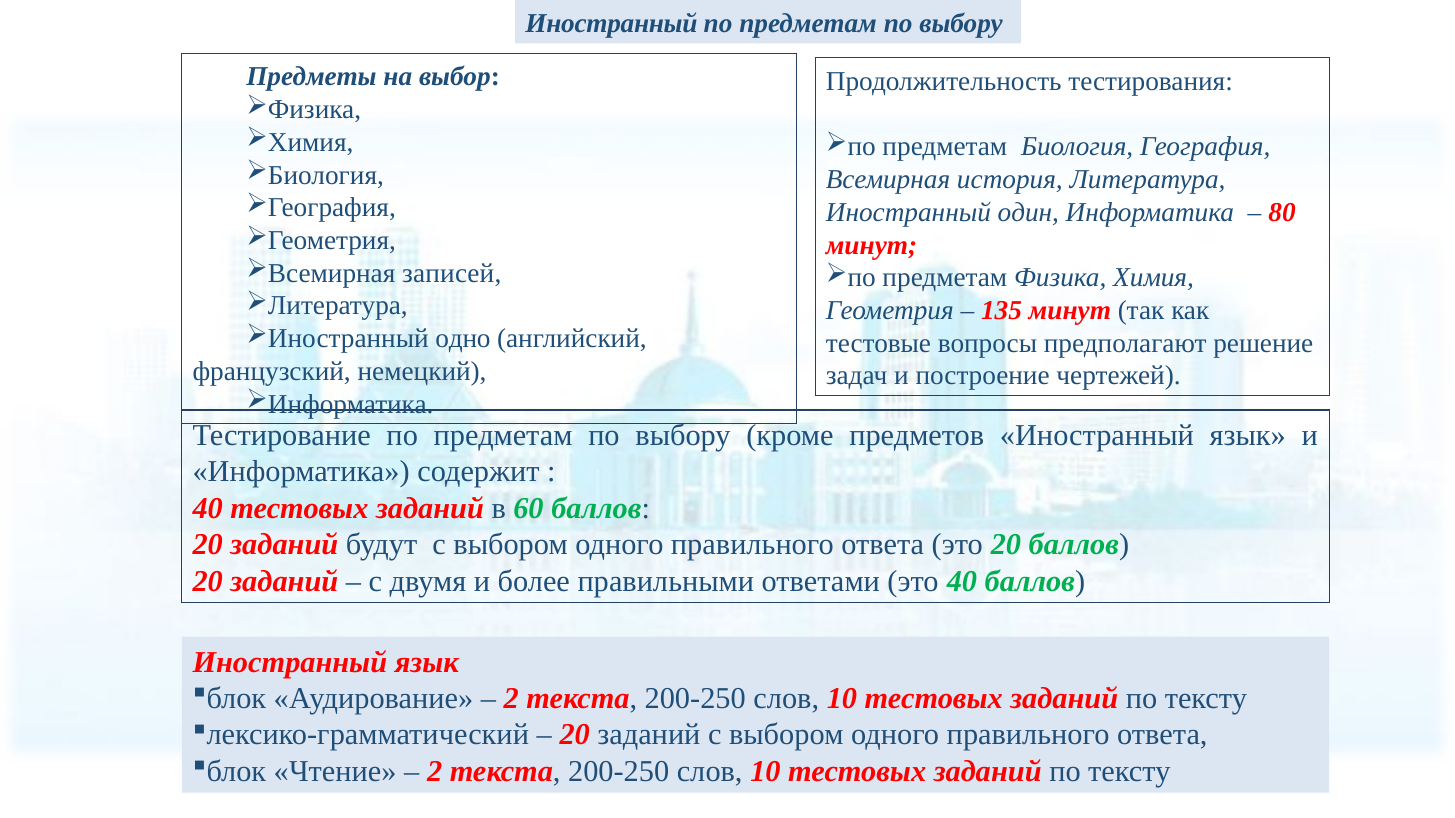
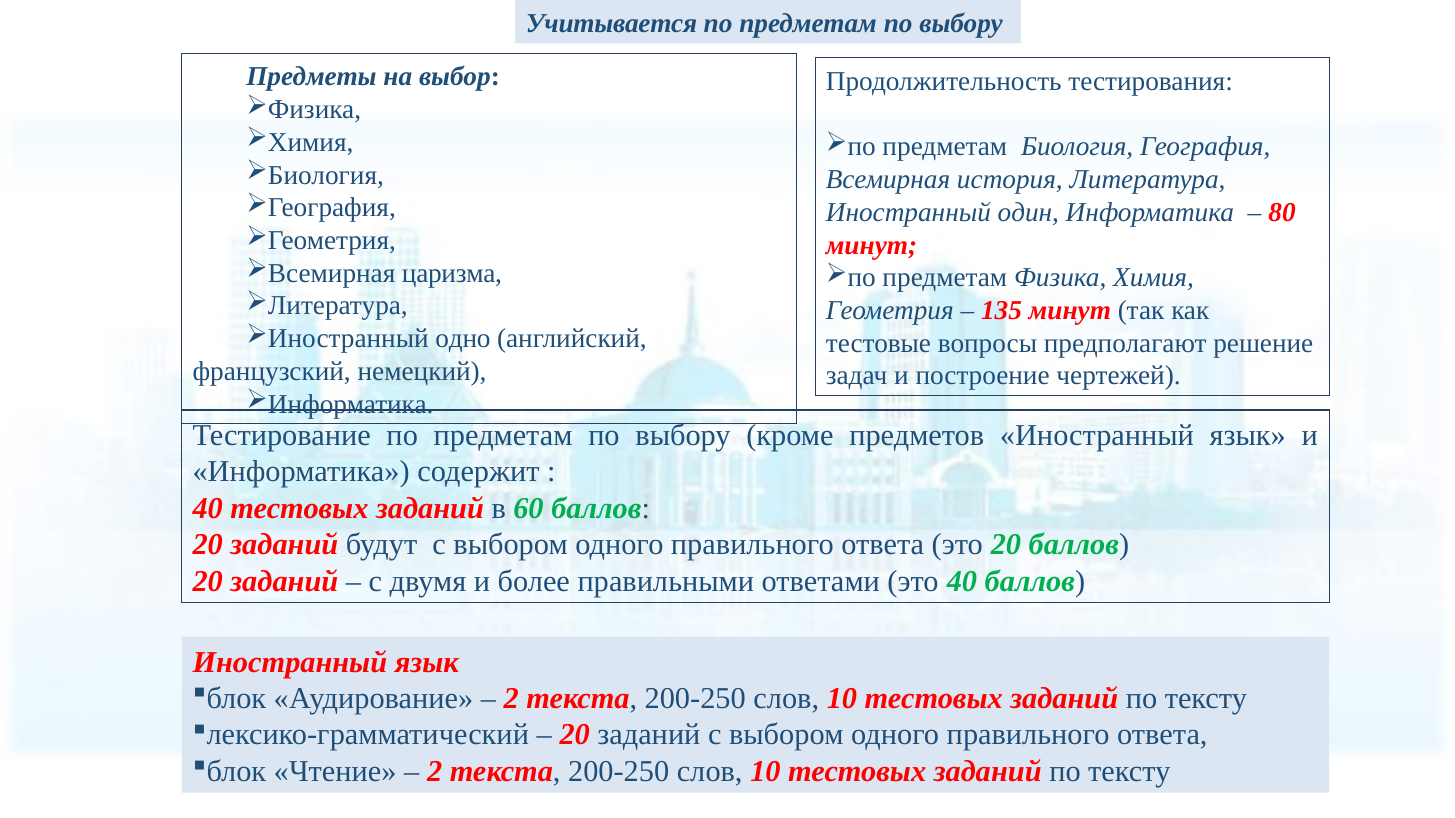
Иностранный: Иностранный -> Учитывается (611, 24)
записей: записей -> царизма (452, 273)
